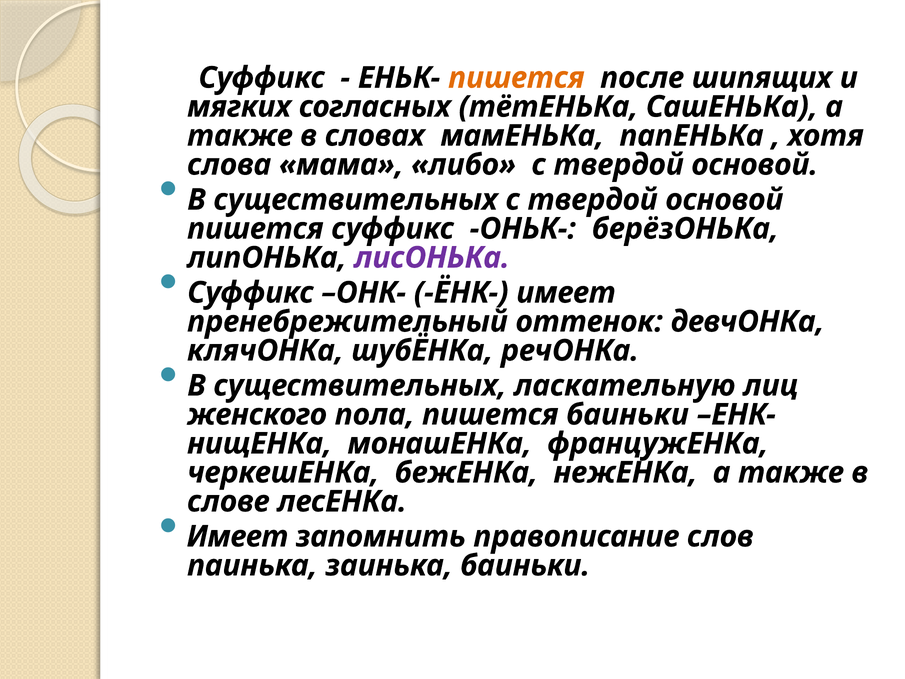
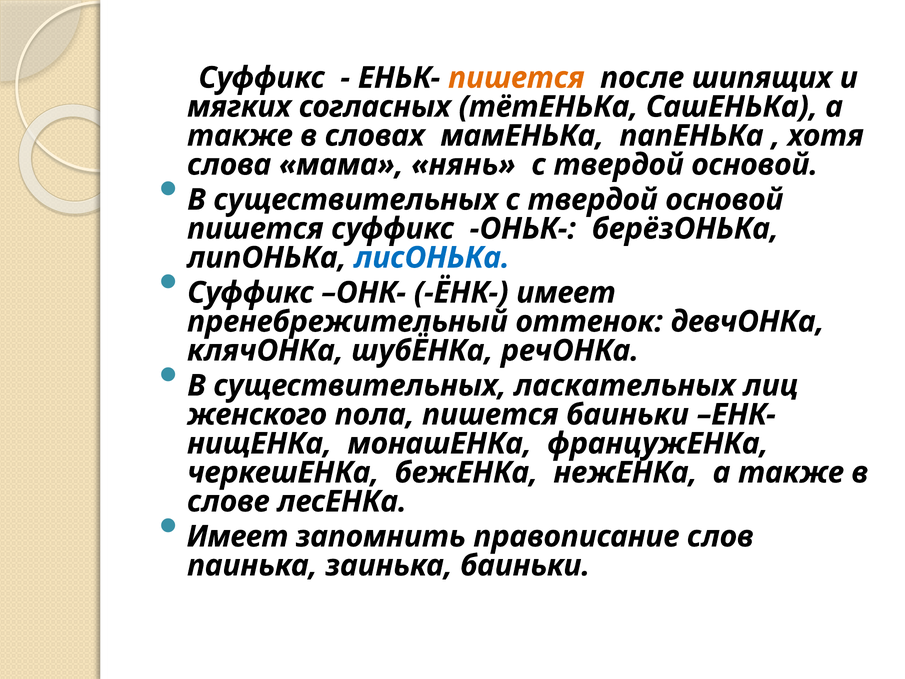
либо: либо -> нянь (463, 165)
лисОНЬКа colour: purple -> blue (432, 258)
ласкательную: ласкательную -> ласкательных (625, 385)
